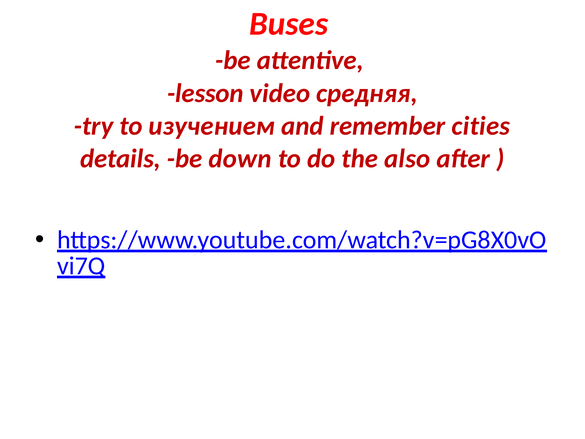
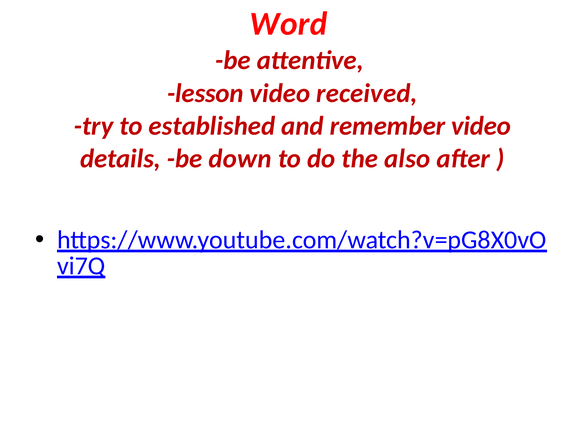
Buses: Buses -> Word (288, 24)
средняя: средняя -> received (367, 93)
изучением: изучением -> established (212, 126)
remember cities: cities -> video (481, 126)
